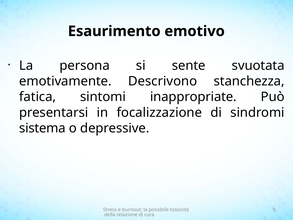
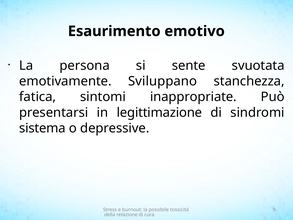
Descrivono: Descrivono -> Sviluppano (163, 81)
focalizzazione: focalizzazione -> legittimazione (159, 112)
